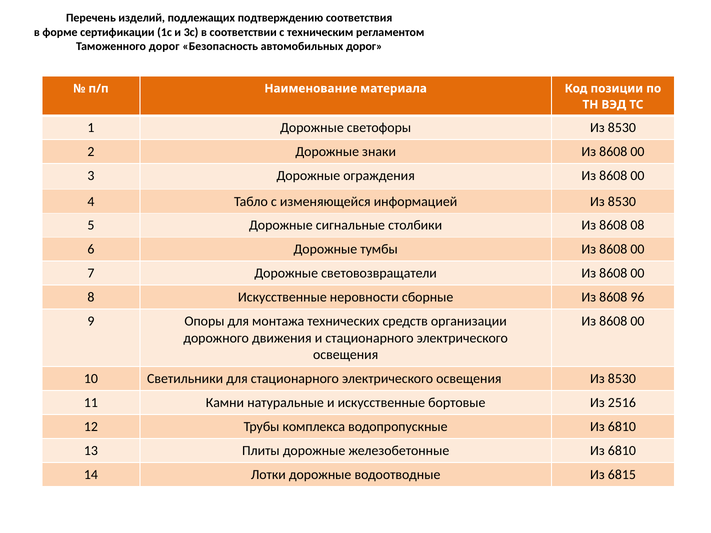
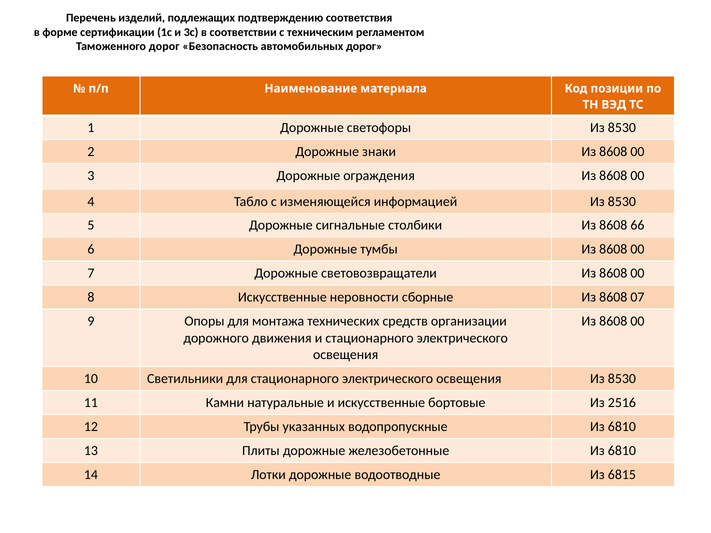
08: 08 -> 66 (637, 226)
96: 96 -> 07 (637, 297)
комплекса: комплекса -> указанных (314, 427)
